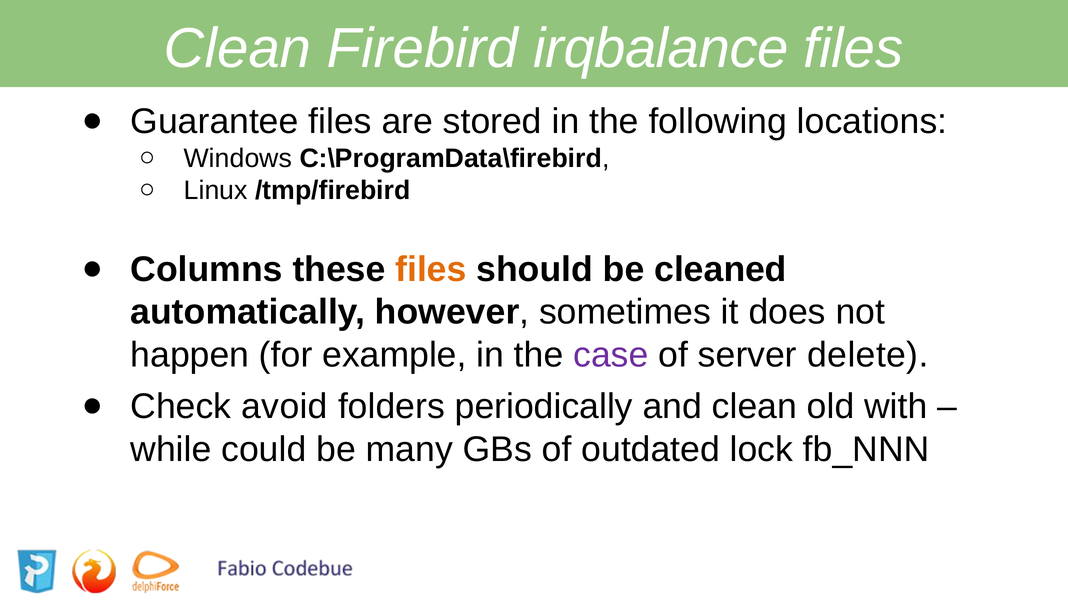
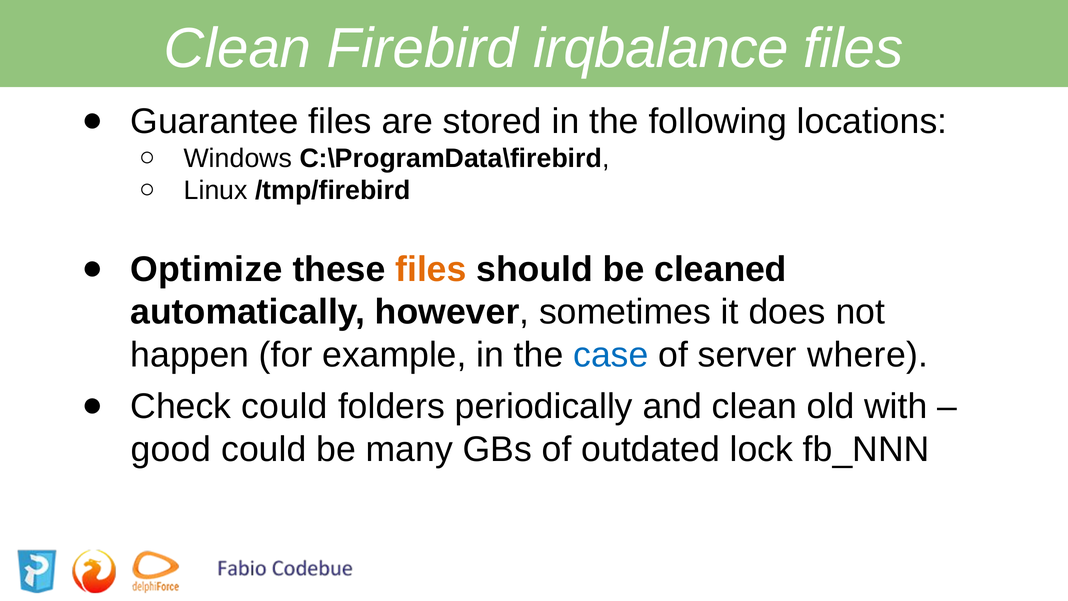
Columns: Columns -> Optimize (206, 269)
case colour: purple -> blue (611, 355)
delete: delete -> where (868, 355)
Check avoid: avoid -> could (285, 406)
while: while -> good (171, 449)
